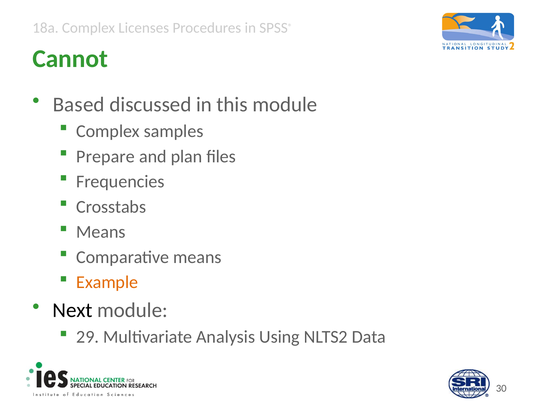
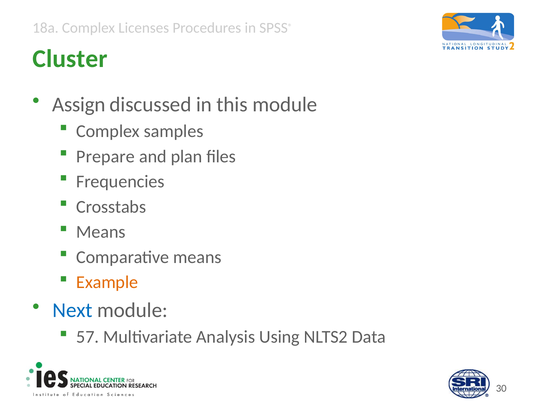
Cannot: Cannot -> Cluster (70, 59)
Based: Based -> Assign (79, 104)
Next colour: black -> blue (73, 310)
29: 29 -> 57 (88, 337)
